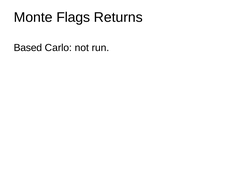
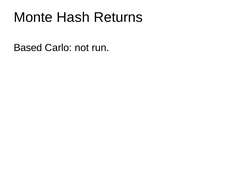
Flags: Flags -> Hash (73, 17)
